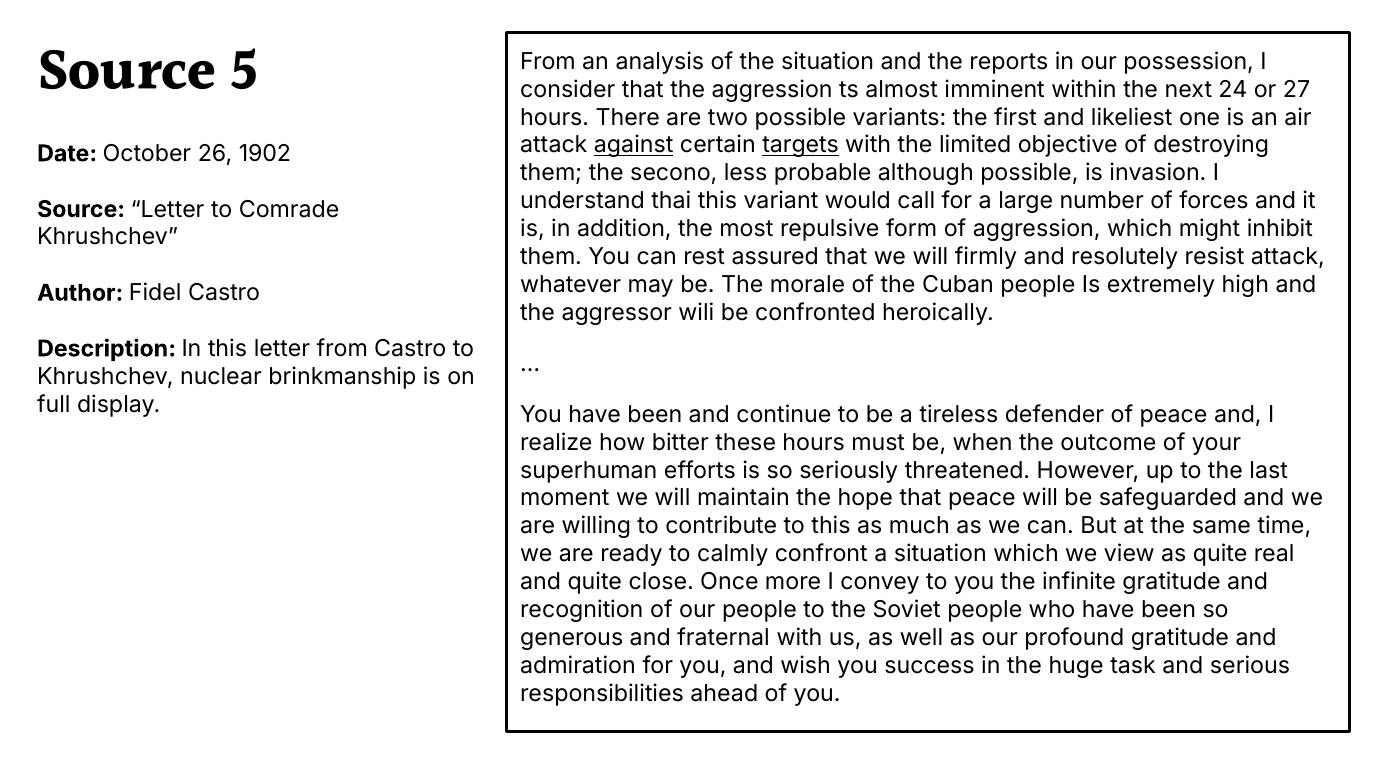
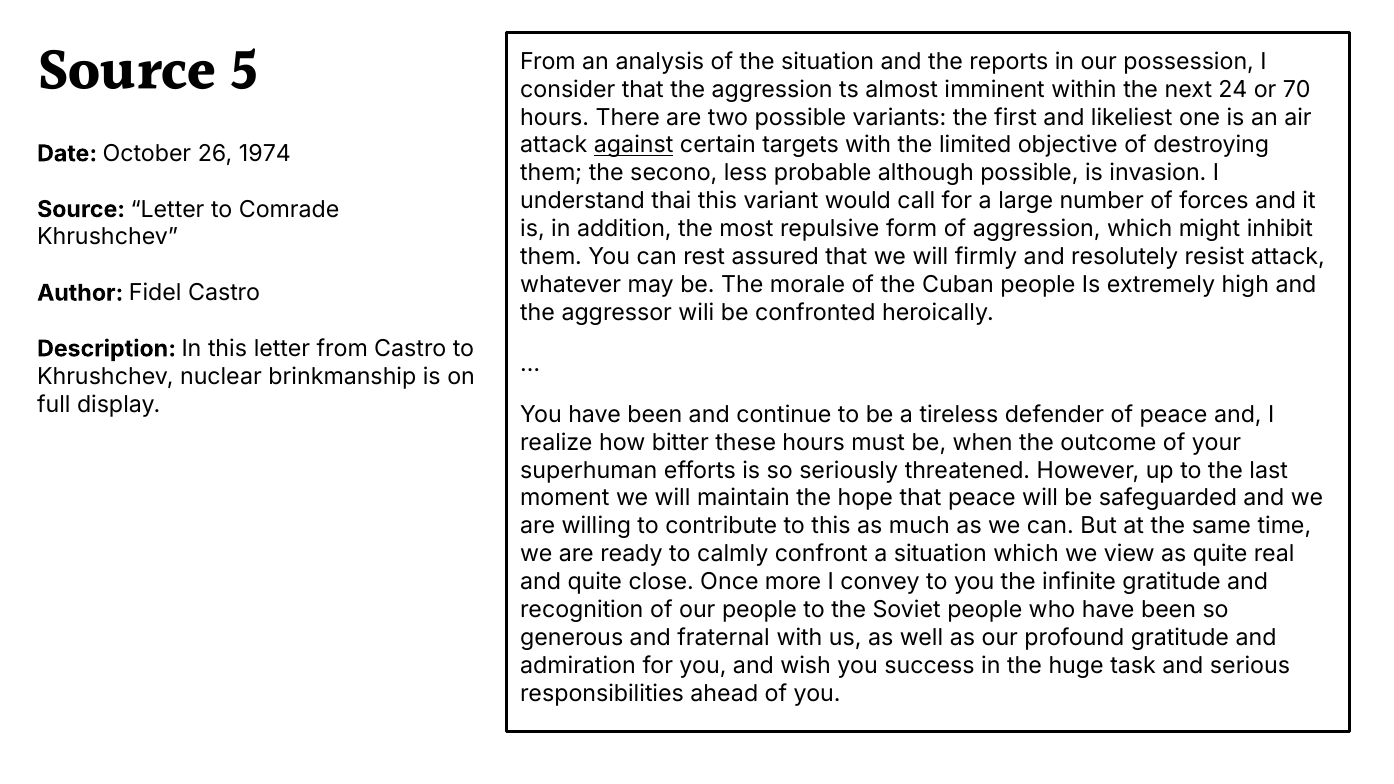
27: 27 -> 70 (1297, 90)
targets underline: present -> none (801, 145)
1902: 1902 -> 1974 (265, 154)
